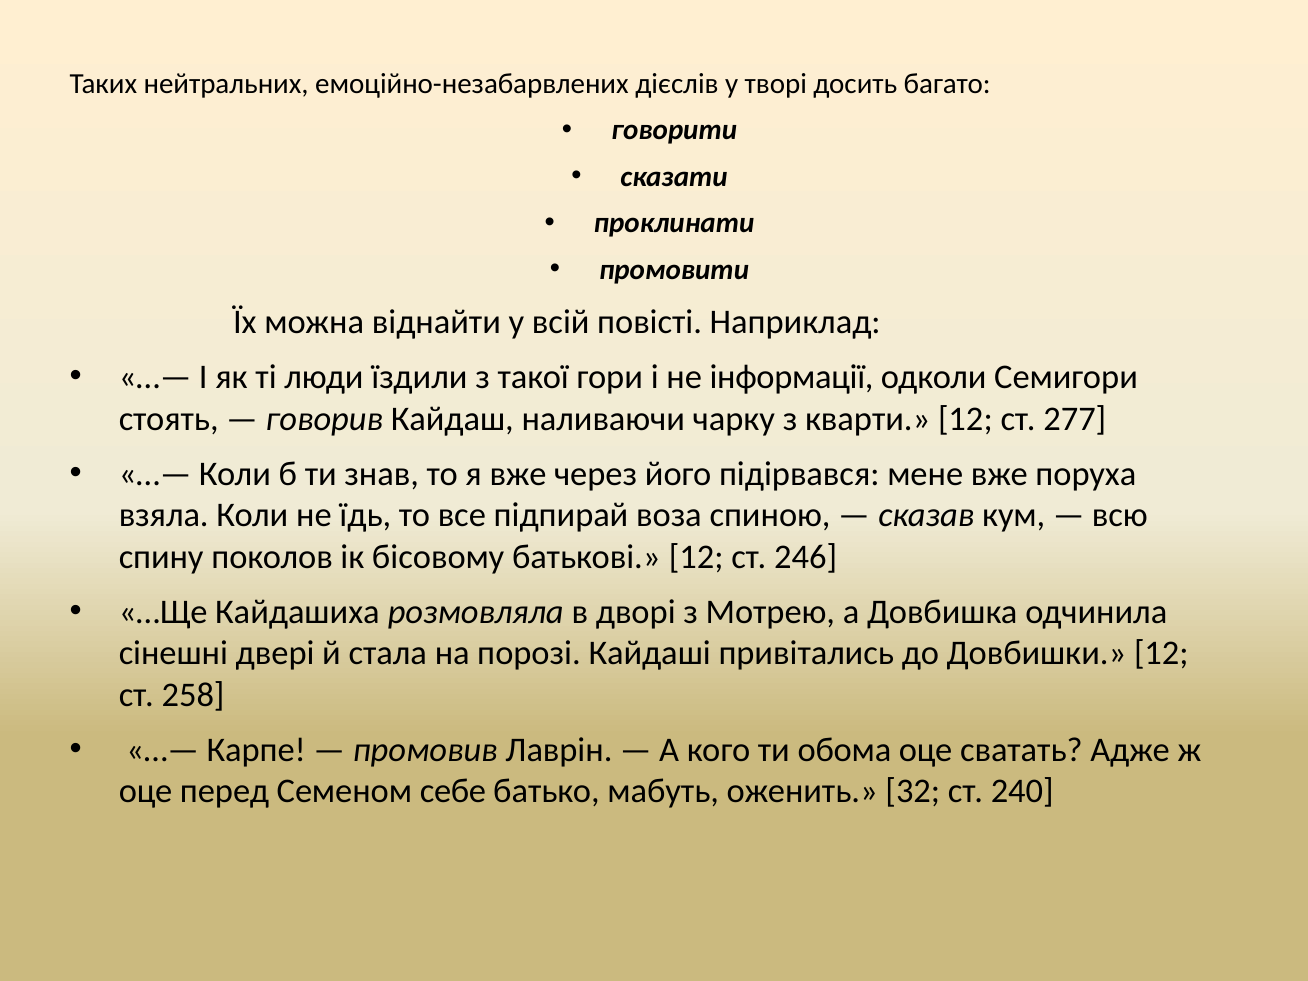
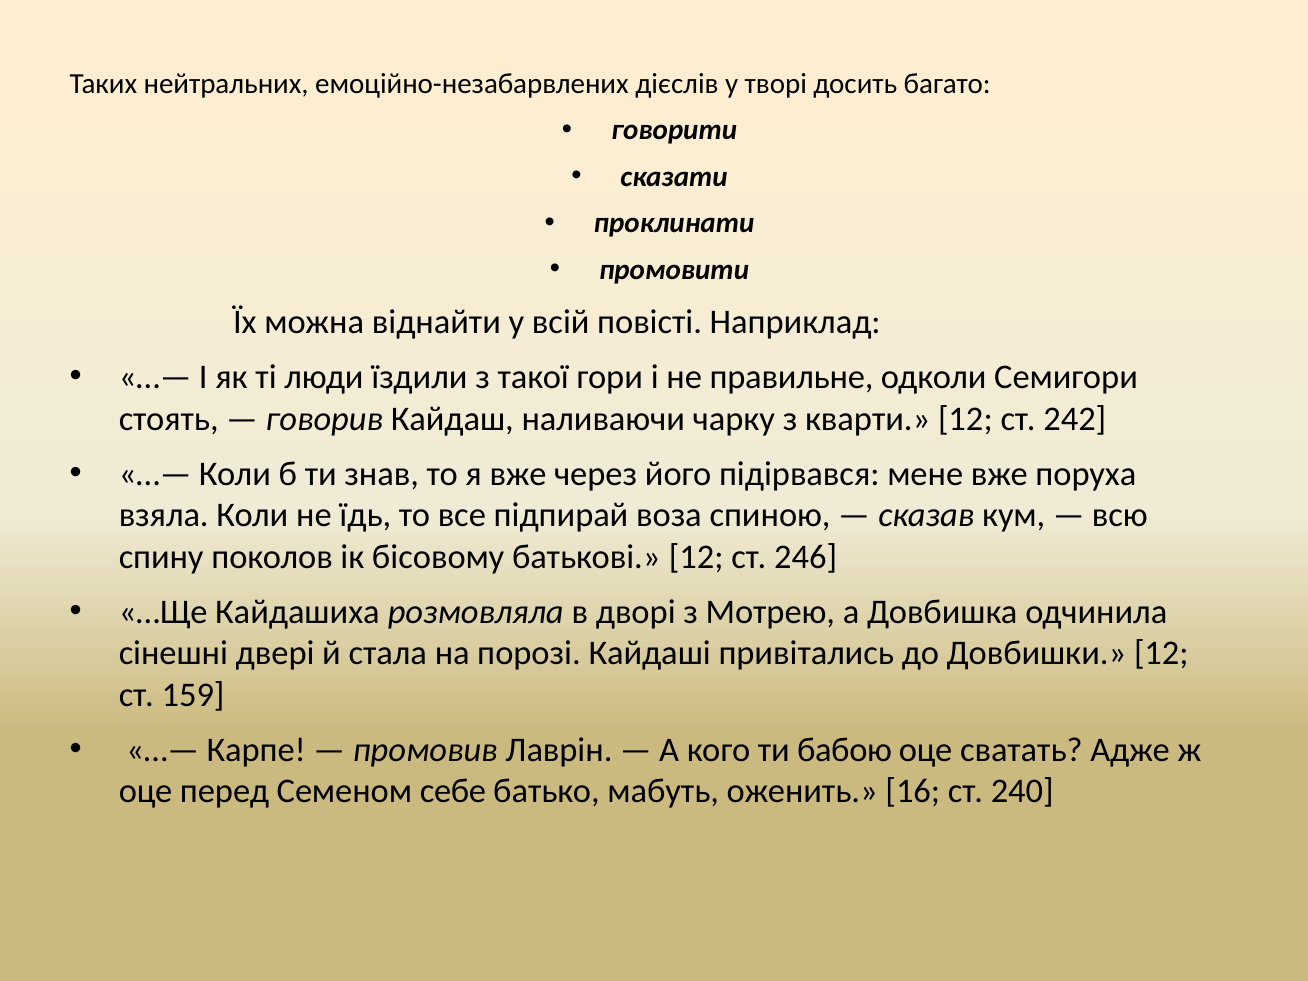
інформації: інформації -> правильне (791, 377)
277: 277 -> 242 (1075, 419)
258: 258 -> 159 (193, 695)
обома: обома -> бабою (845, 750)
32: 32 -> 16 (913, 791)
